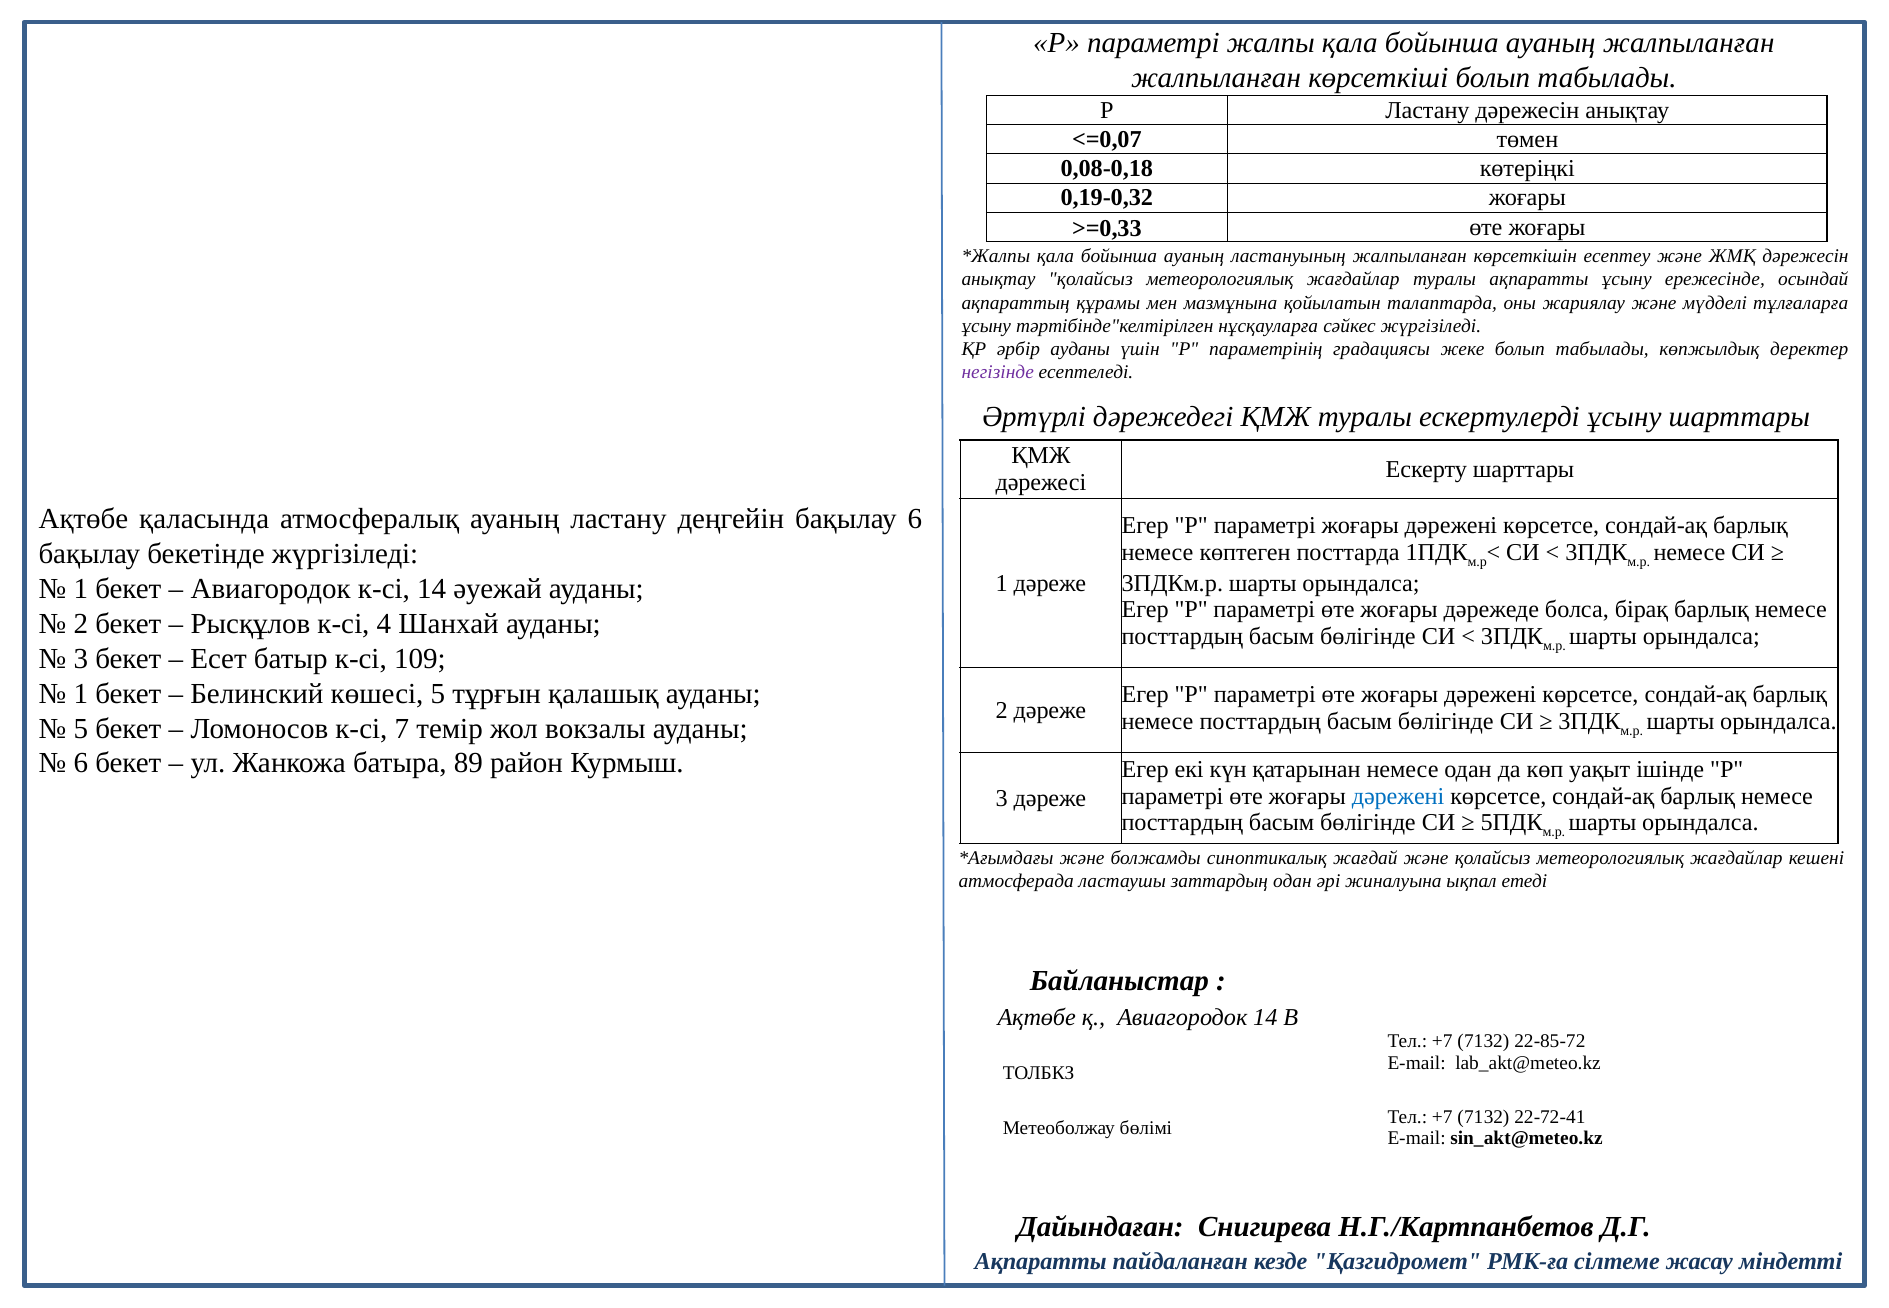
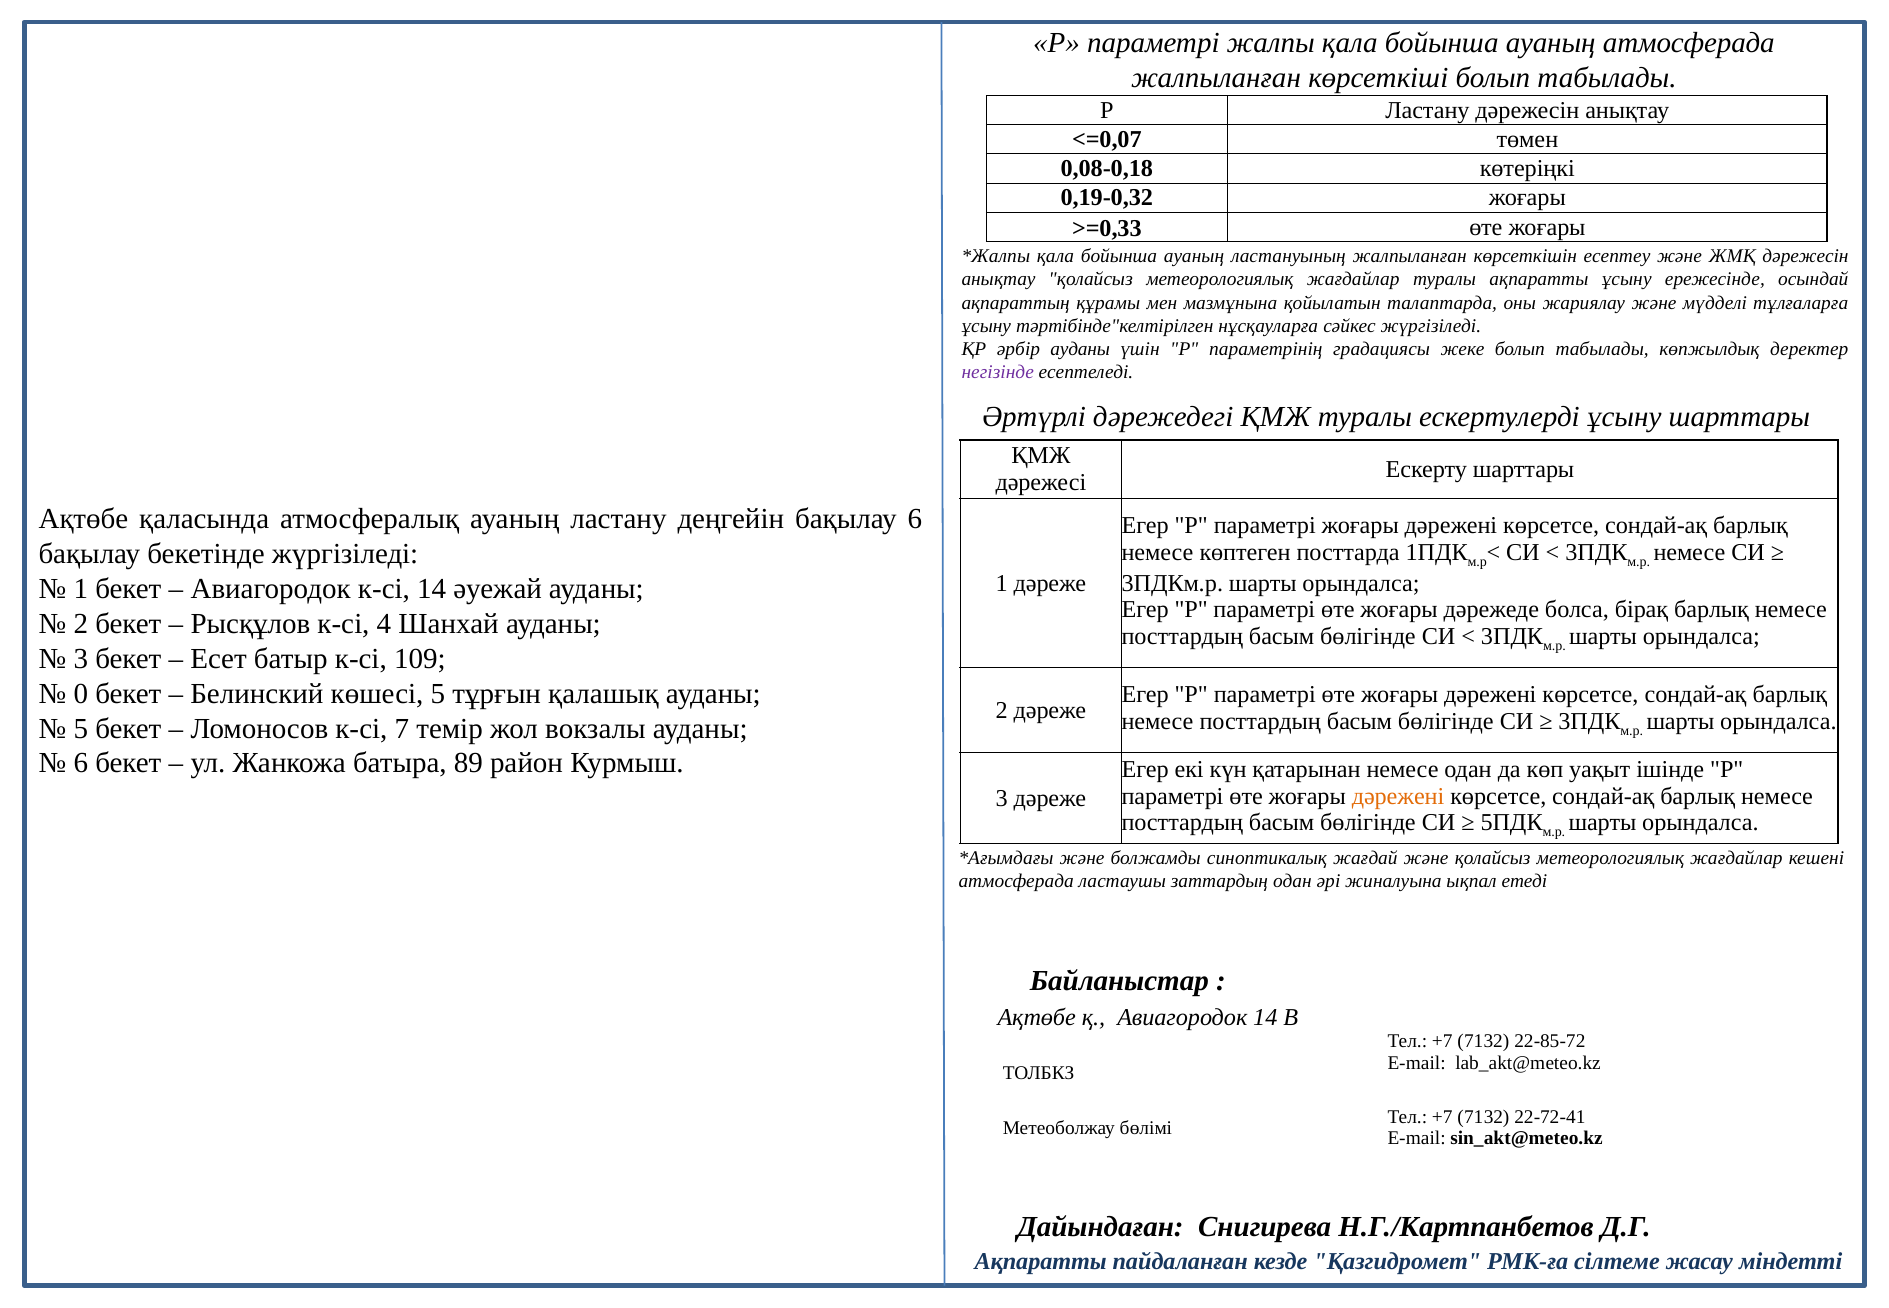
ауаның жалпыланған: жалпыланған -> атмосферада (1689, 43)
1: 1 -> 0 (81, 693)
дәрежені colour: blue -> orange (1398, 796)
